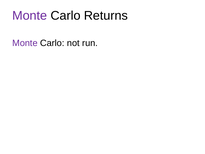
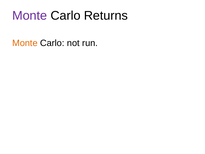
Monte colour: purple -> orange (25, 43)
